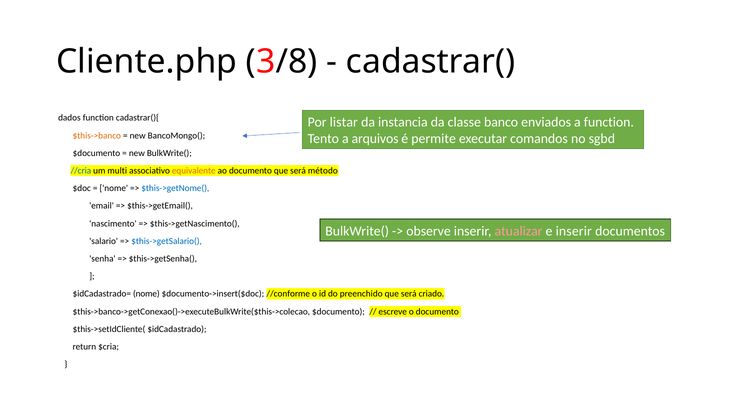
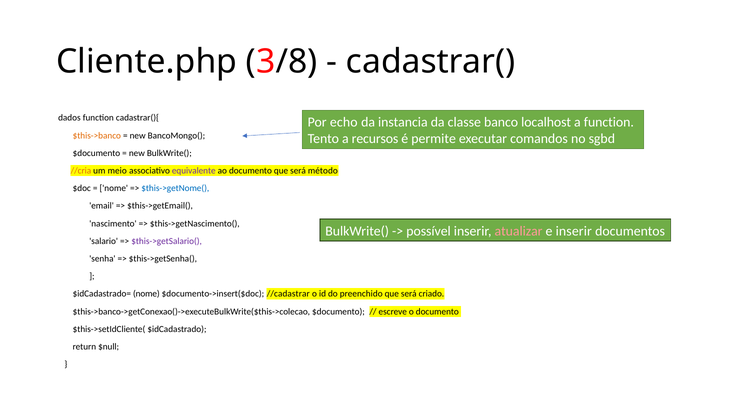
listar: listar -> echo (344, 122)
enviados: enviados -> localhost (546, 122)
arquivos: arquivos -> recursos (375, 139)
//cria colour: blue -> orange (81, 171)
multi: multi -> meio (117, 171)
equivalente colour: orange -> purple (194, 171)
observe: observe -> possível (429, 231)
$this->getSalario( colour: blue -> purple (167, 241)
//conforme: //conforme -> //cadastrar (288, 294)
$cria: $cria -> $null (109, 347)
